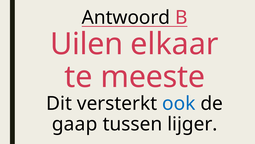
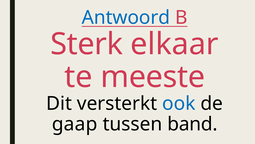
Antwoord colour: black -> blue (126, 18)
Uilen: Uilen -> Sterk (87, 44)
lijger: lijger -> band (192, 124)
